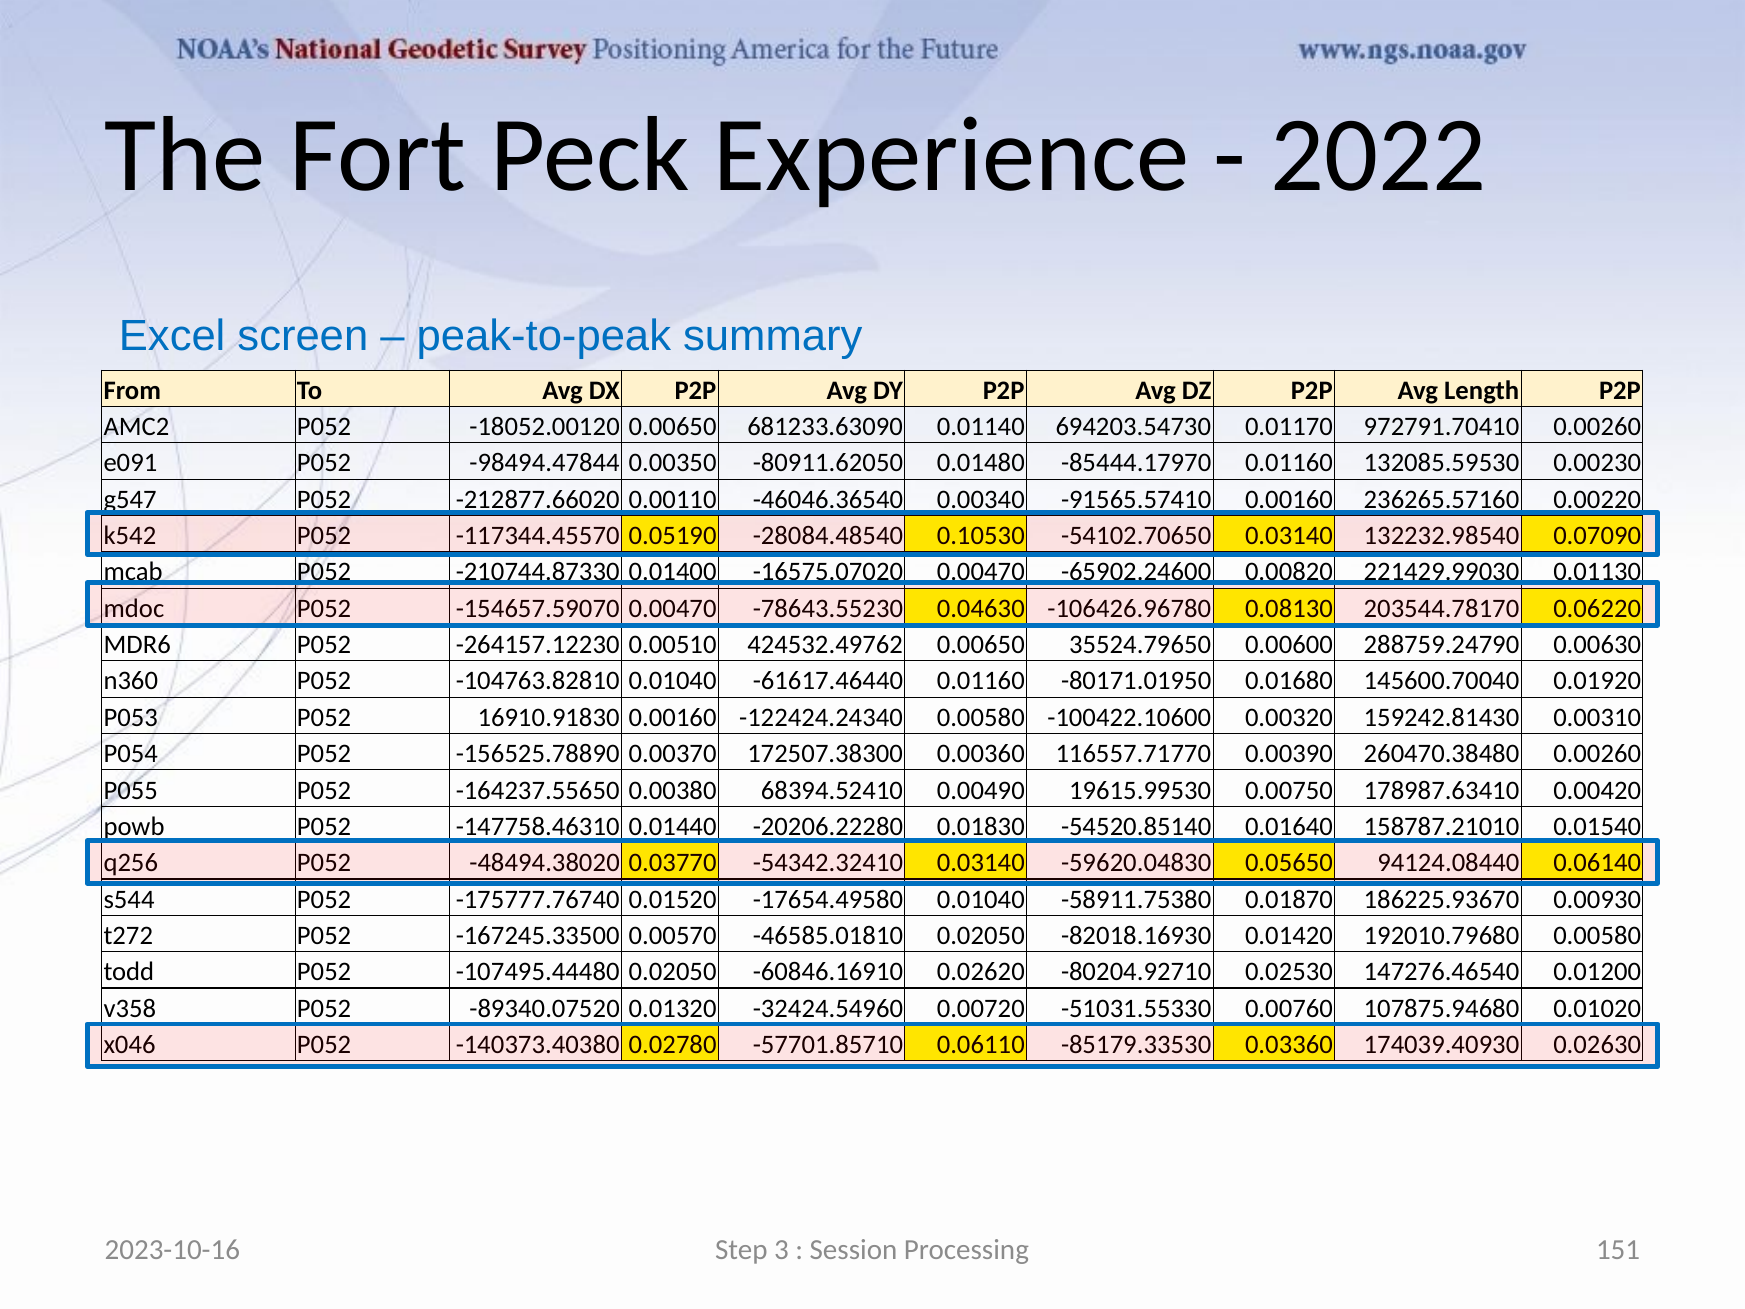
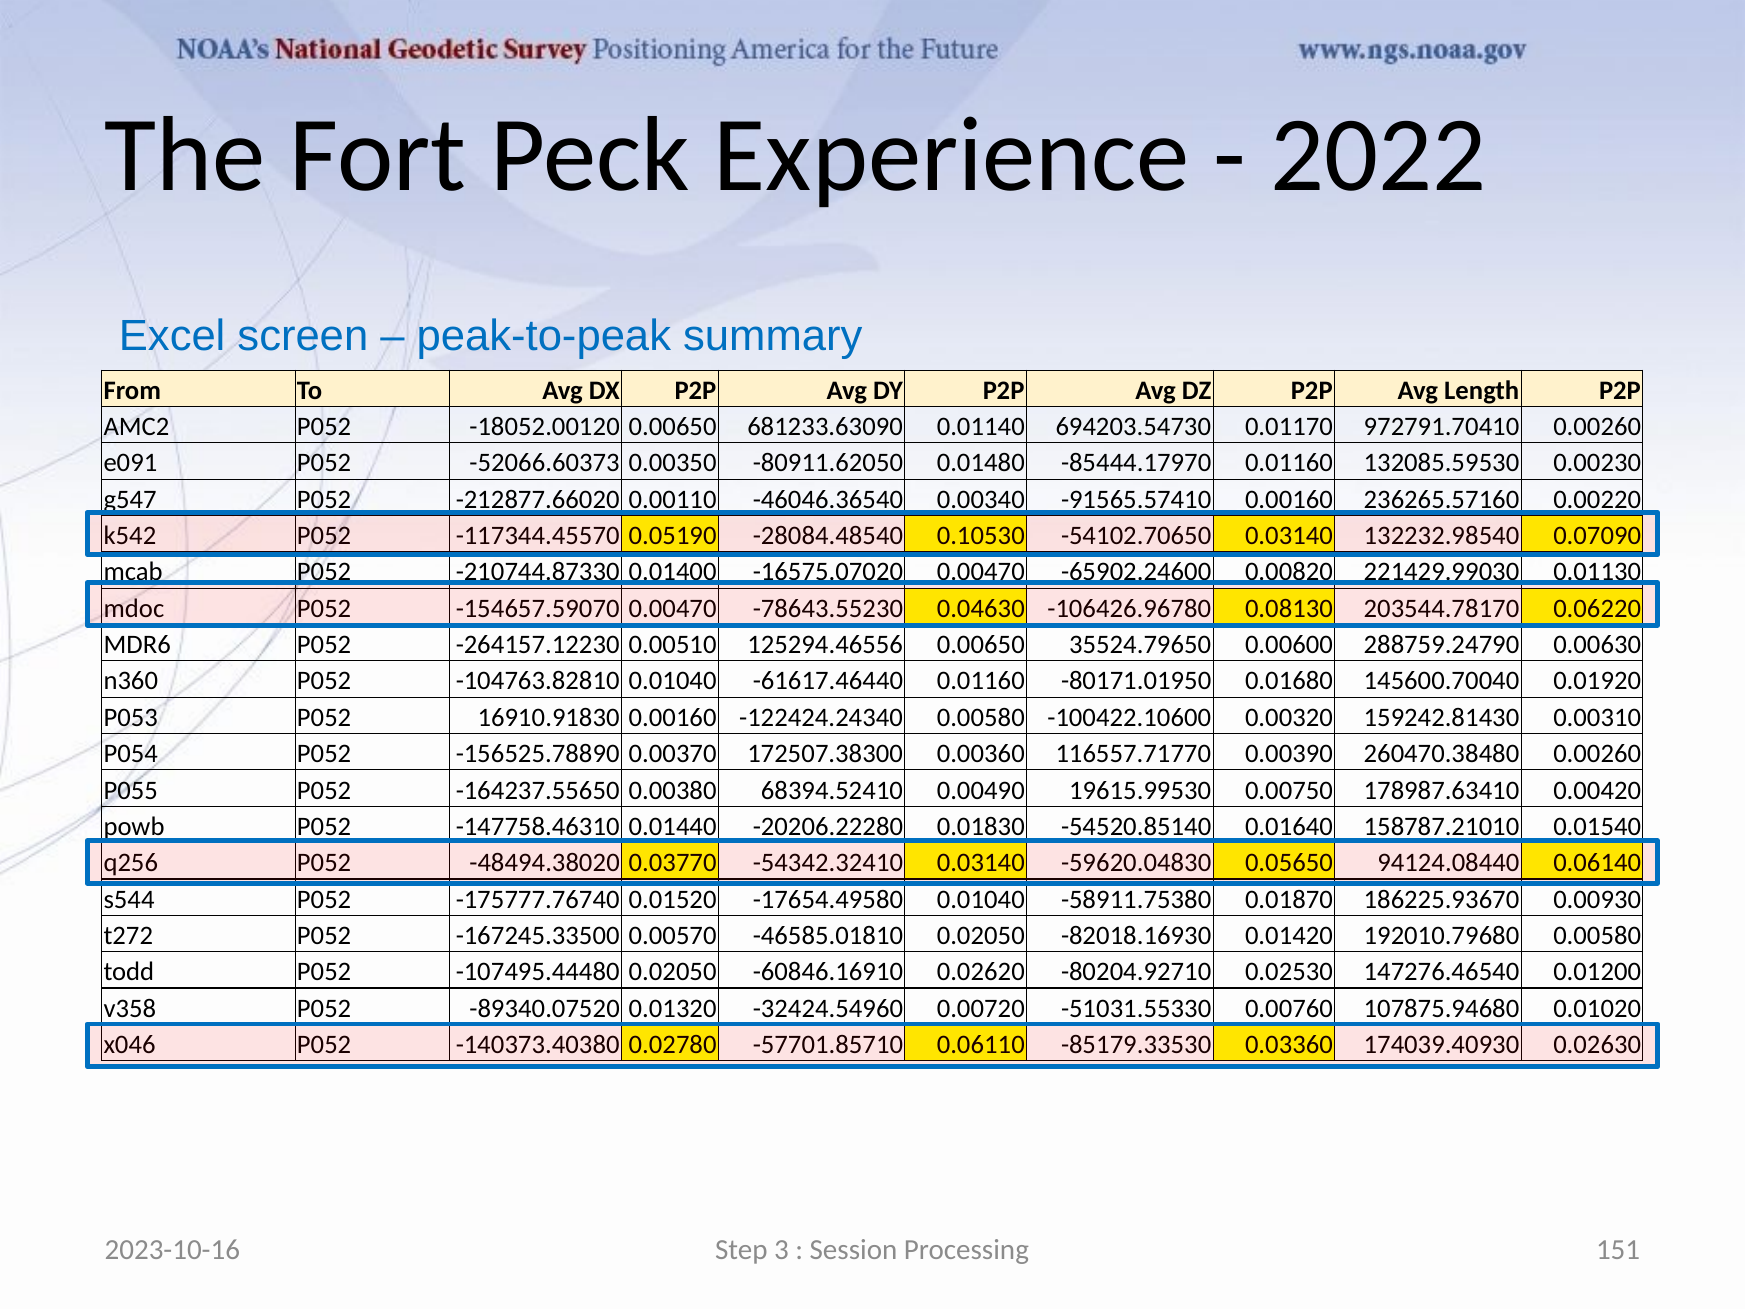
-98494.47844: -98494.47844 -> -52066.60373 (545, 463)
424532.49762: 424532.49762 -> 125294.46556 (825, 645)
